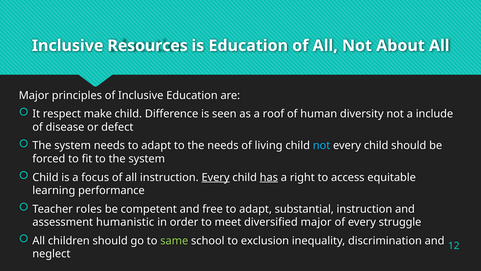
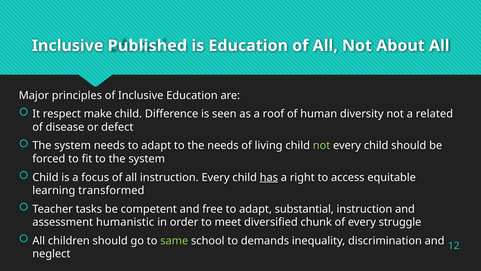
Resources: Resources -> Published (147, 46)
include: include -> related (434, 114)
not colour: light blue -> light green (322, 145)
Every underline: present -> none (216, 177)
performance: performance -> transformed (111, 190)
roles: roles -> tasks (89, 209)
diversified major: major -> chunk (316, 222)
exclusion: exclusion -> demands (265, 240)
